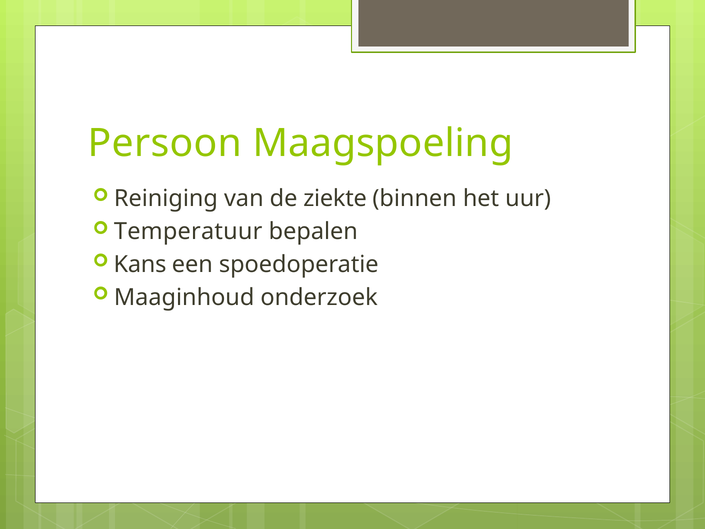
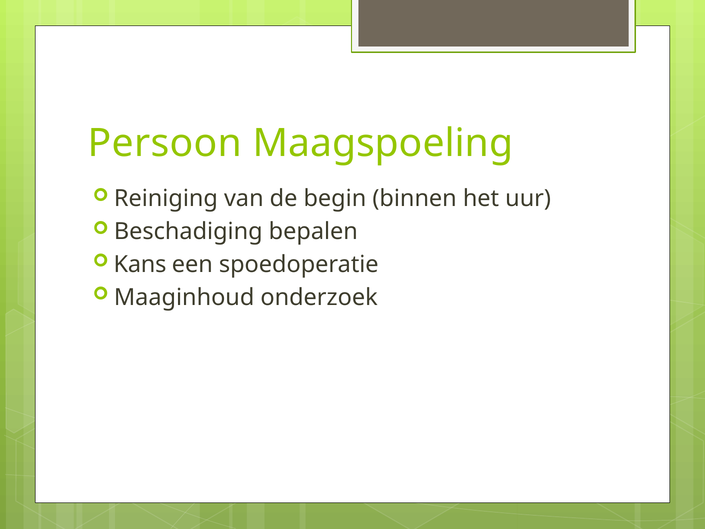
ziekte: ziekte -> begin (335, 198)
Temperatuur: Temperatuur -> Beschadiging (188, 231)
